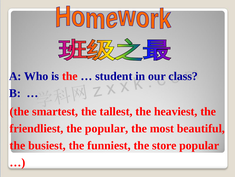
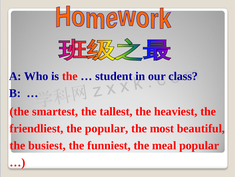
store: store -> meal (164, 145)
